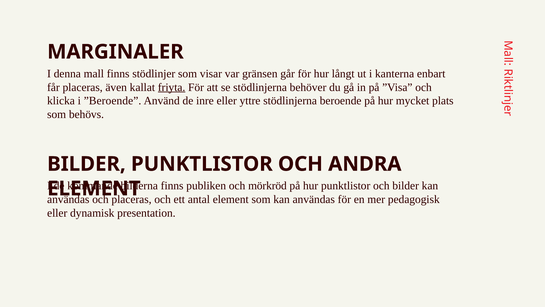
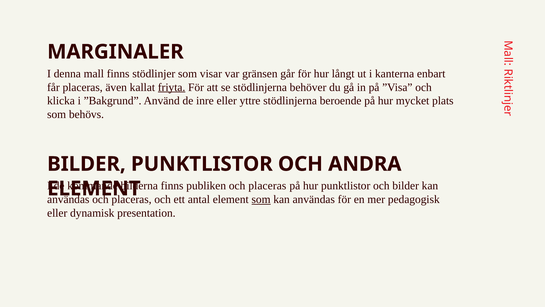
”Beroende: ”Beroende -> ”Bakgrund (113, 101)
mörkröd: mörkröd -> placeras (267, 185)
som underline: none -> present (261, 199)
